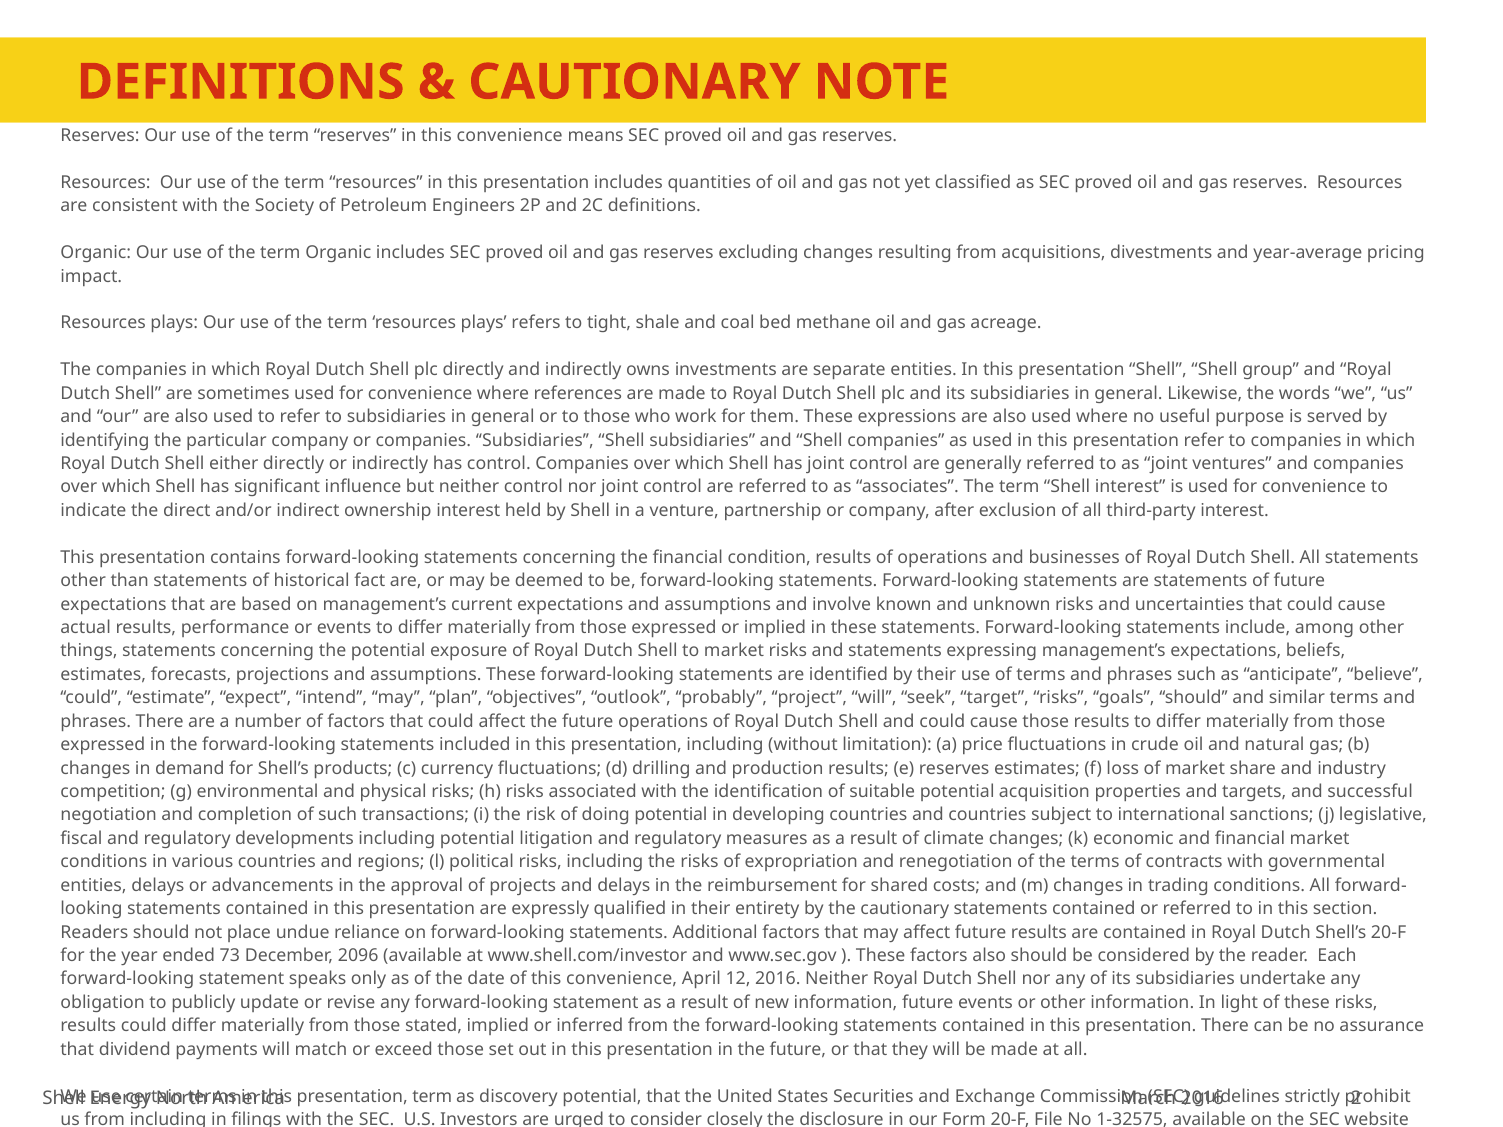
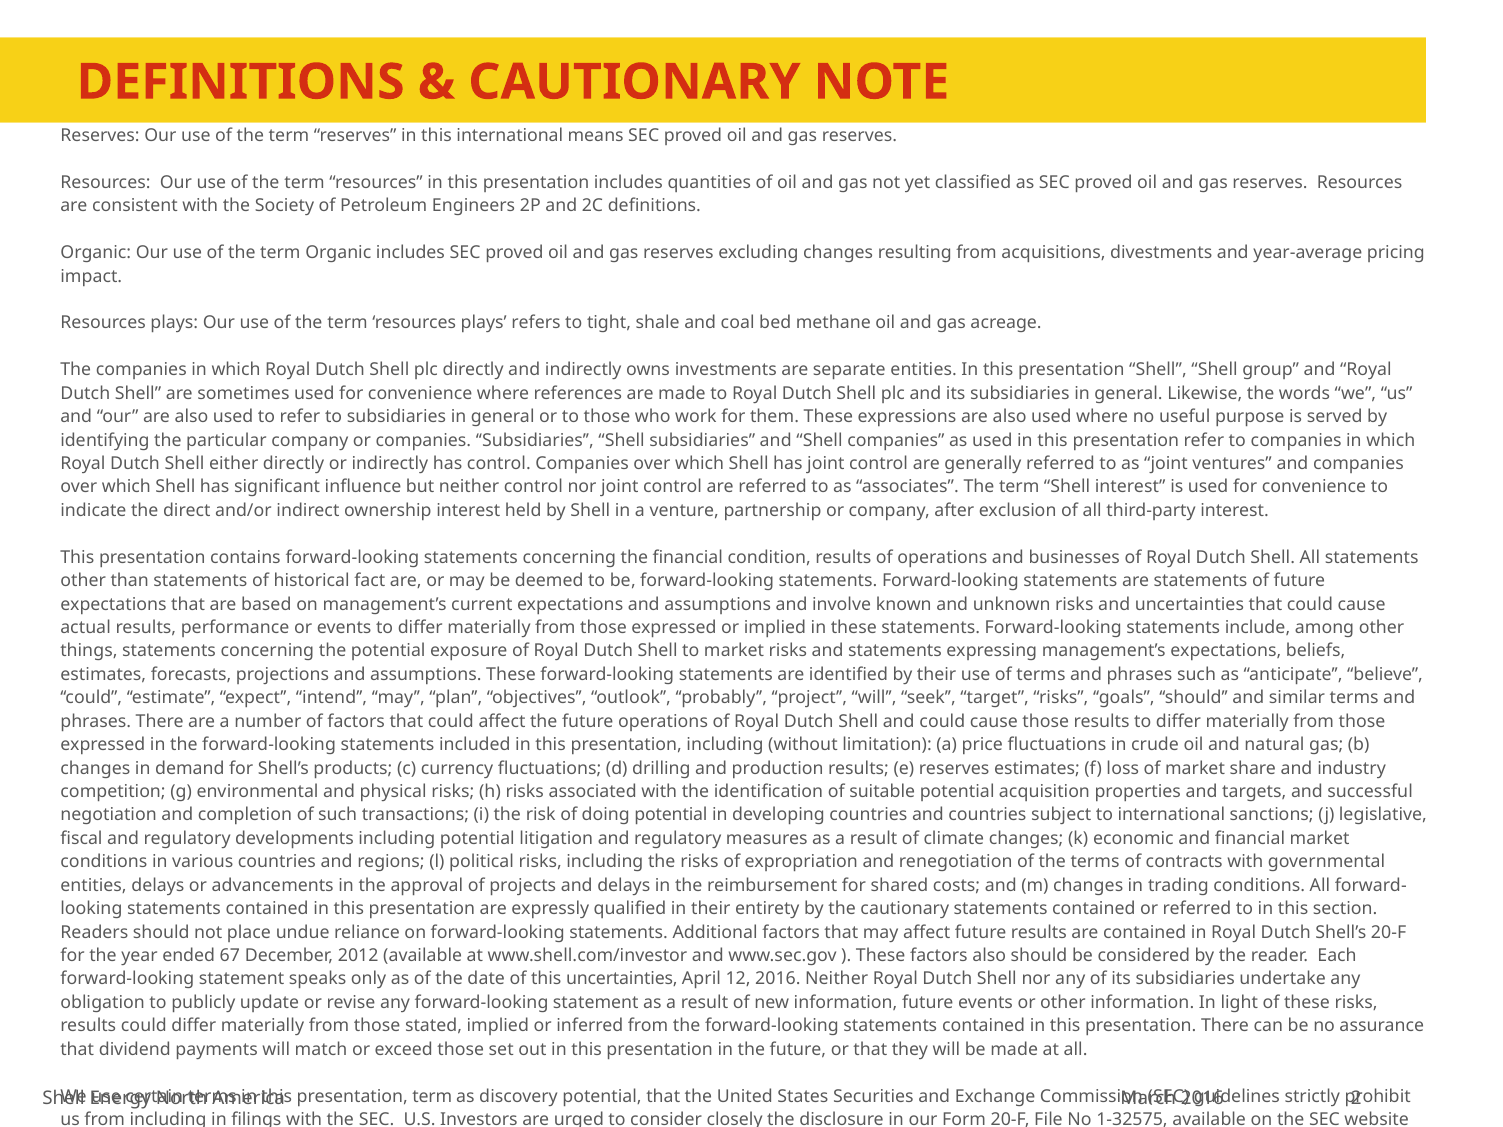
in this convenience: convenience -> international (510, 136)
73: 73 -> 67 (230, 956)
2096: 2096 -> 2012 (358, 956)
of this convenience: convenience -> uncertainties (622, 979)
